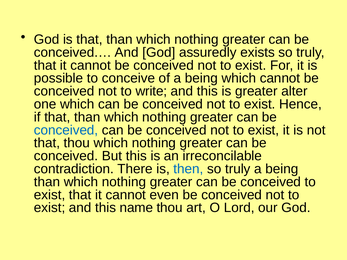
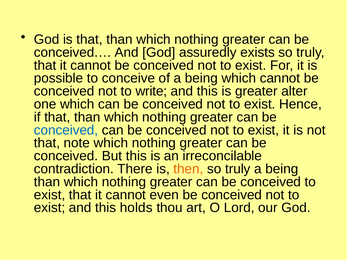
that thou: thou -> note (77, 143)
then colour: blue -> orange (188, 169)
name: name -> holds (136, 208)
